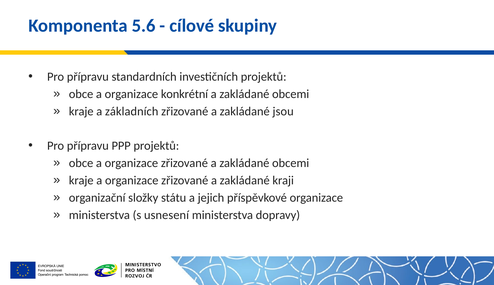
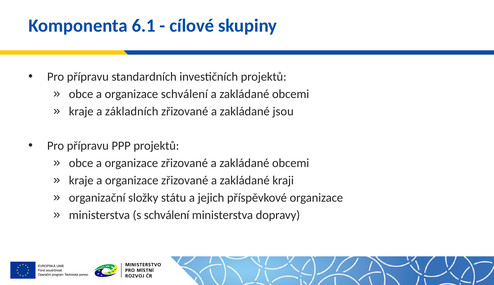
5.6: 5.6 -> 6.1 (144, 26)
organizace konkrétní: konkrétní -> schválení (184, 94)
s usnesení: usnesení -> schválení (167, 215)
